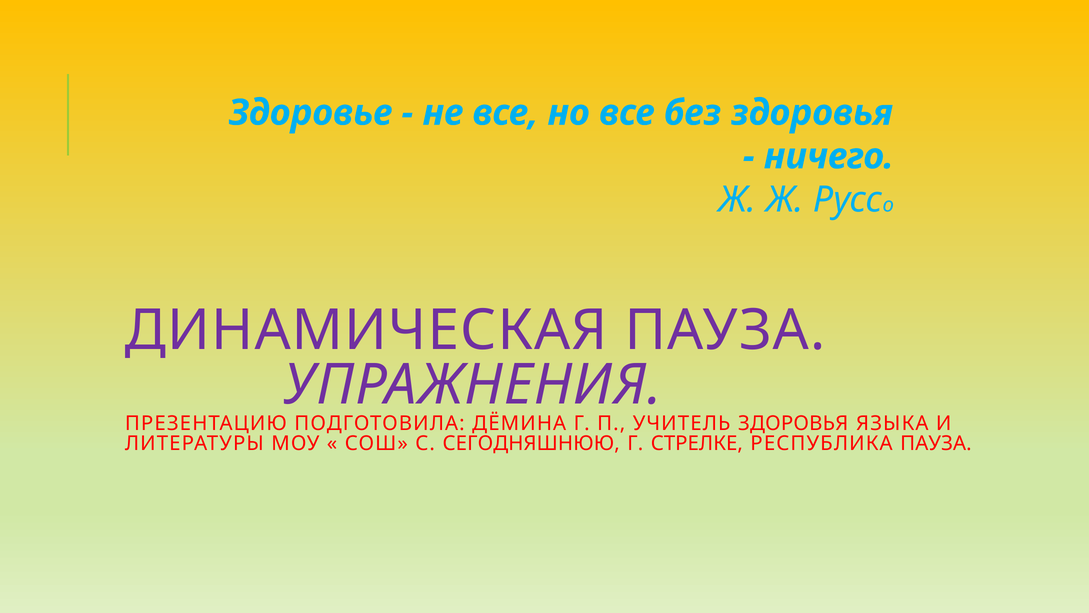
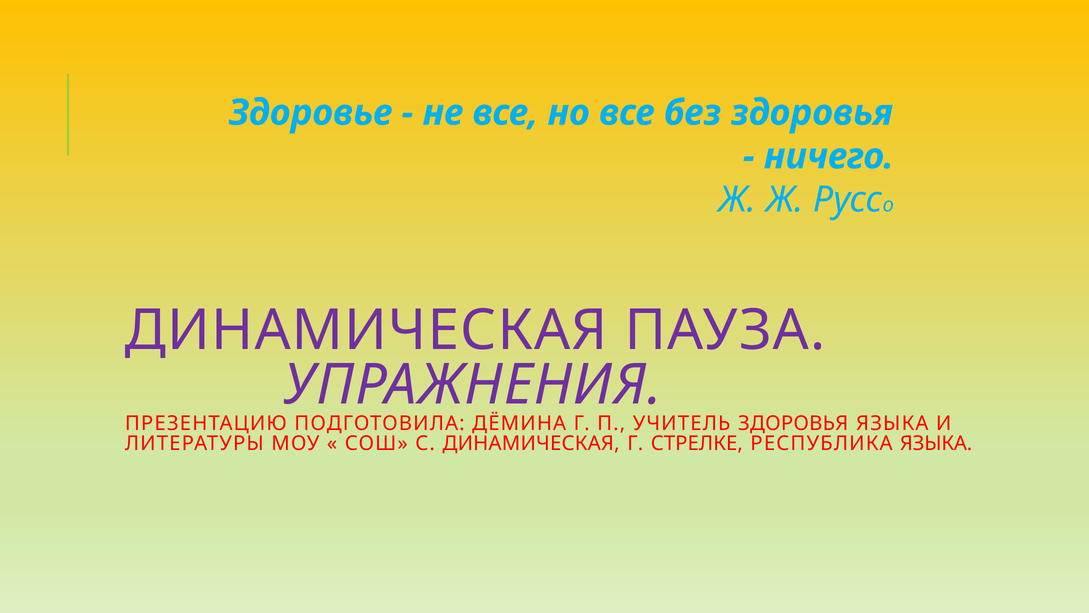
С СЕГОДНЯШНЮЮ: СЕГОДНЯШНЮЮ -> ДИНАМИЧЕСКАЯ (531, 443)
РЕСПУБЛИКА ПАУЗА: ПАУЗА -> ЯЗЫКА (936, 443)
